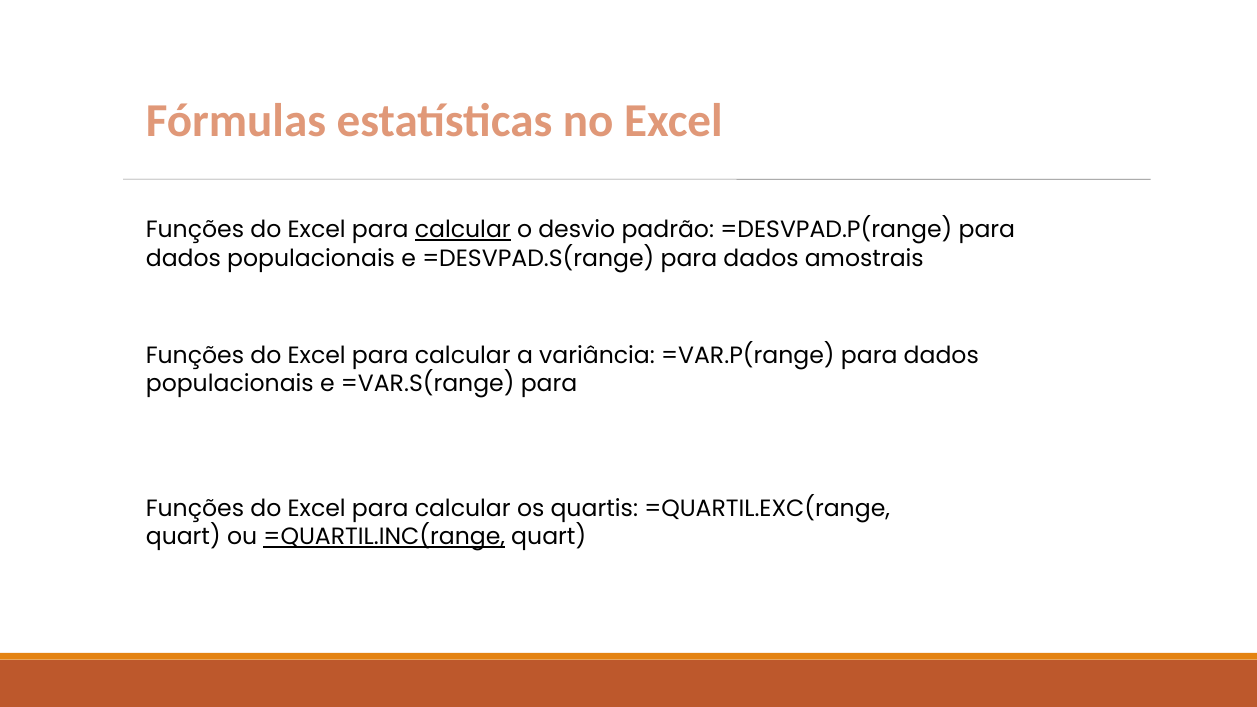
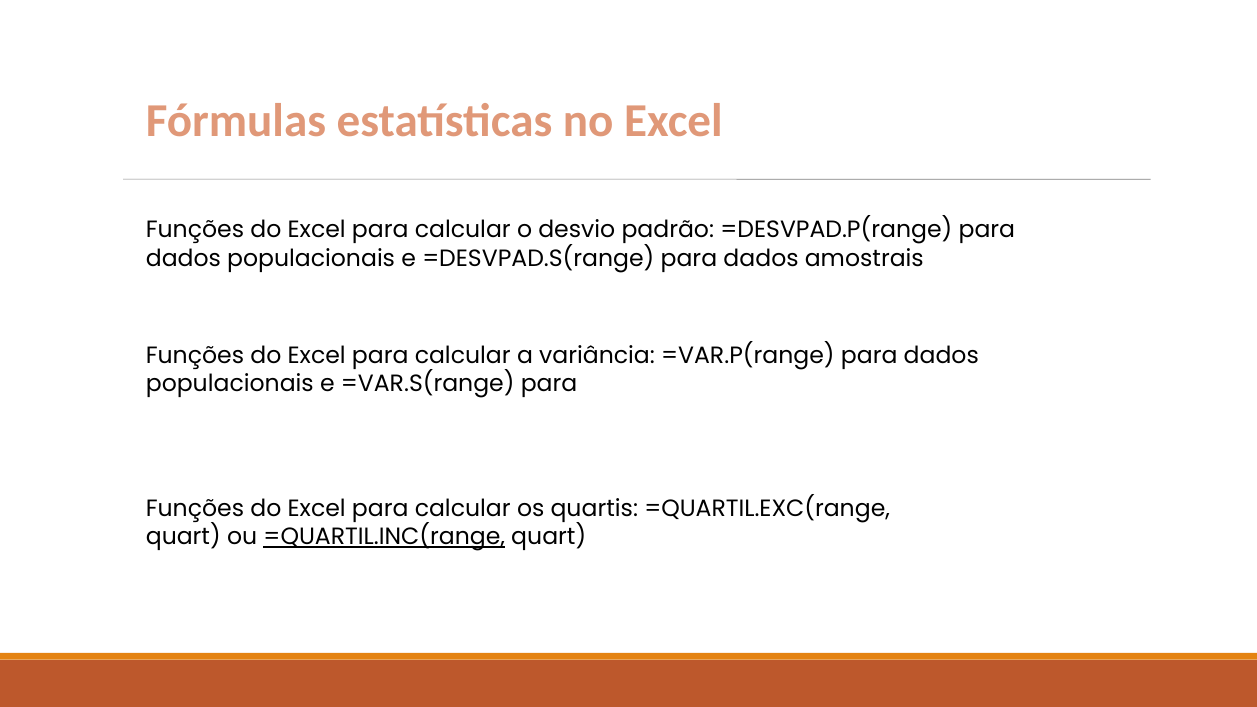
calcular underline: present -> none (463, 230)
